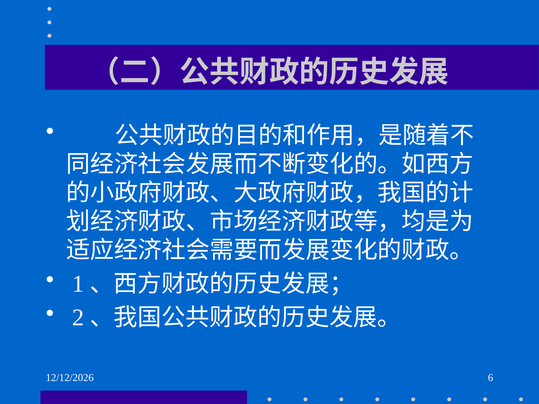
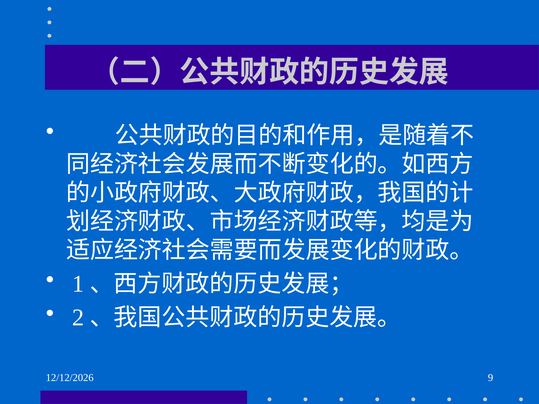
6: 6 -> 9 (491, 378)
